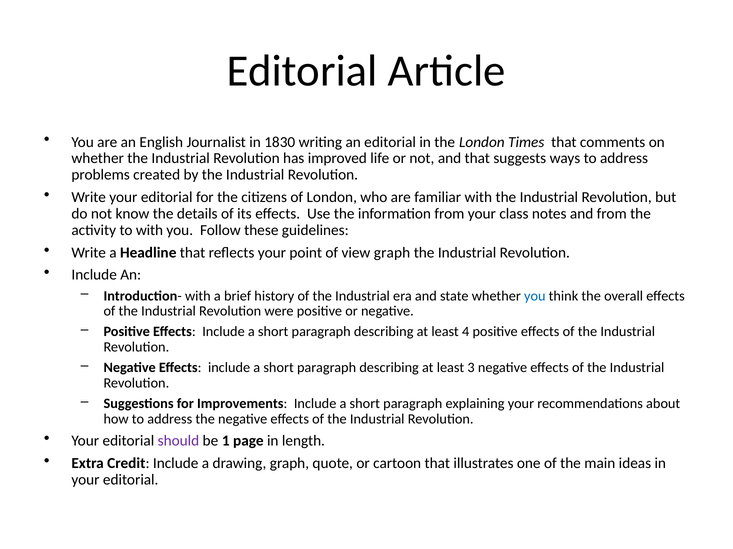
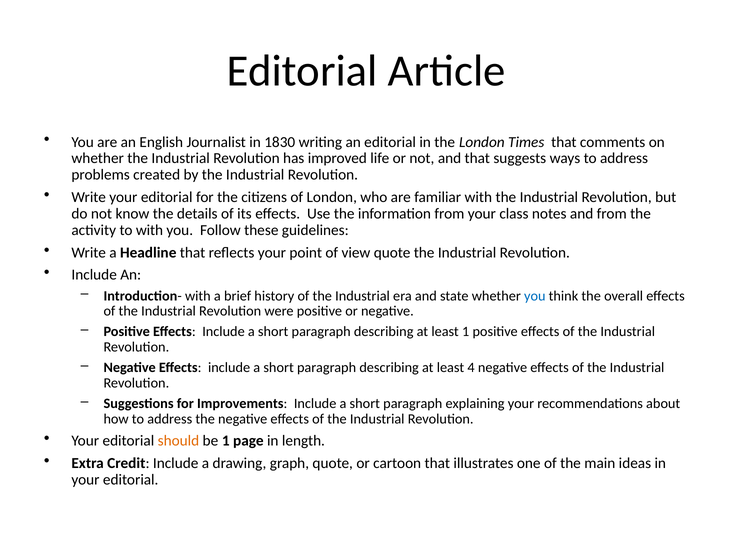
view graph: graph -> quote (392, 253)
least 4: 4 -> 1 (466, 332)
3: 3 -> 4 (471, 368)
should colour: purple -> orange (178, 441)
